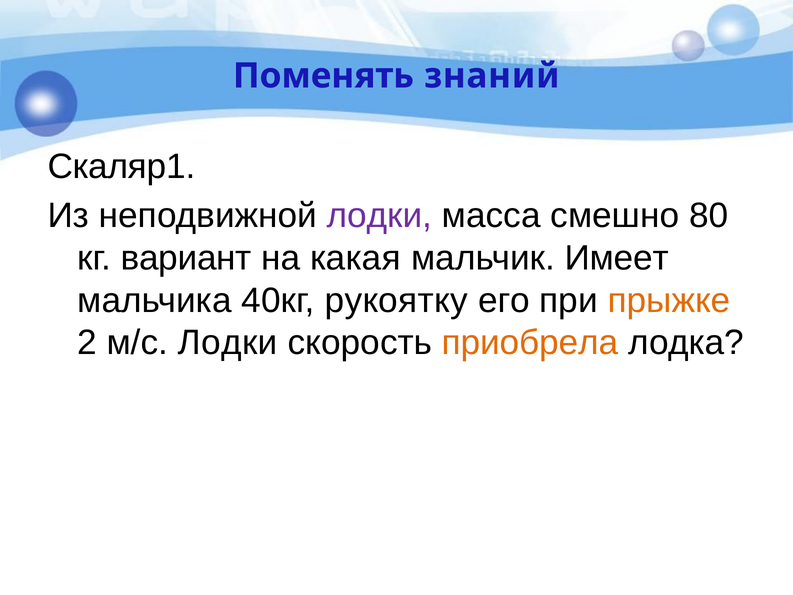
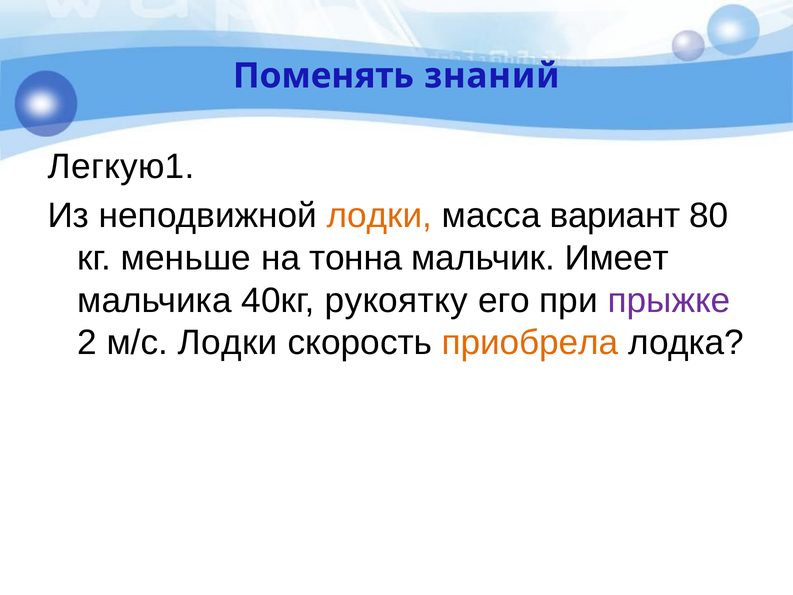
Скаляр1: Скаляр1 -> Легкую1 (121, 166)
лодки colour: purple -> orange (380, 216)
смешно: смешно -> вариант (615, 216)
вариант: вариант -> меньше (186, 258)
какая: какая -> тонна (356, 258)
прыжке colour: orange -> purple (669, 300)
